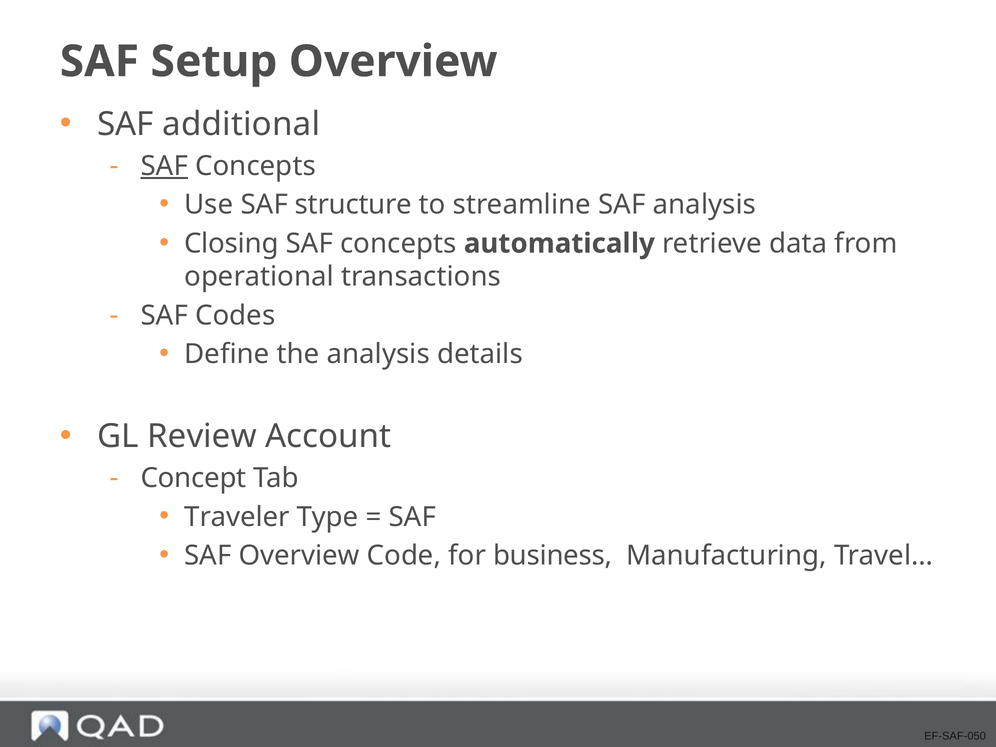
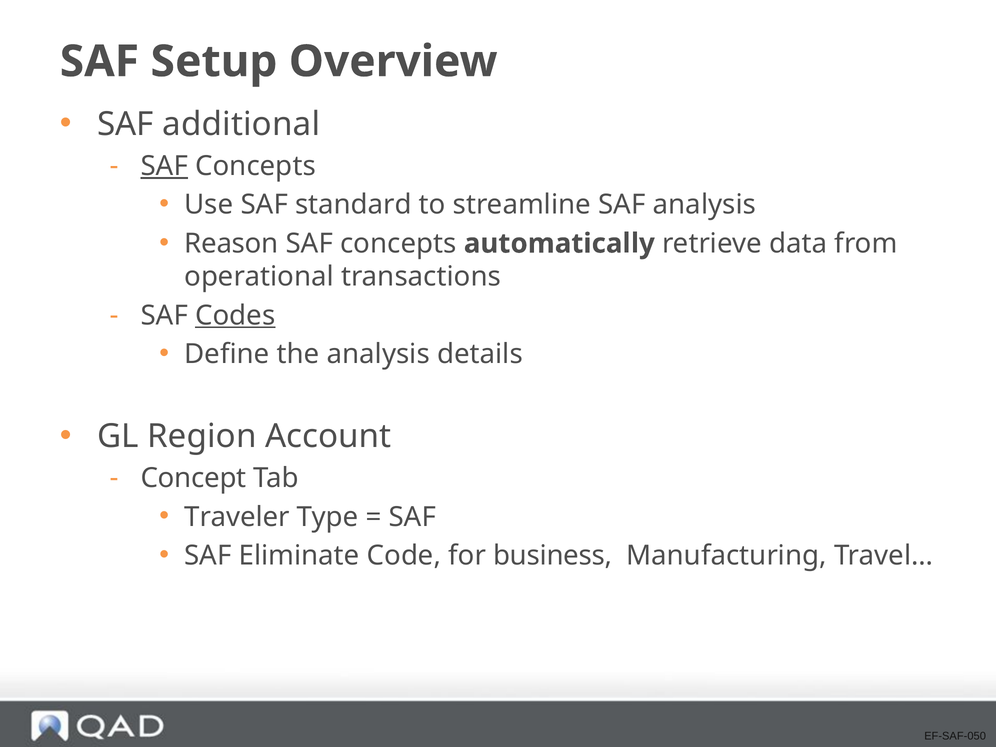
structure: structure -> standard (353, 205)
Closing: Closing -> Reason (231, 244)
Codes underline: none -> present (235, 315)
Review: Review -> Region (202, 436)
SAF Overview: Overview -> Eliminate (299, 556)
